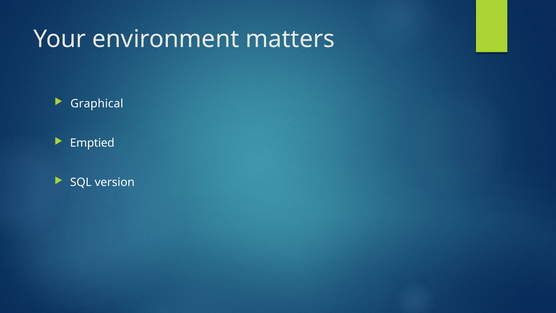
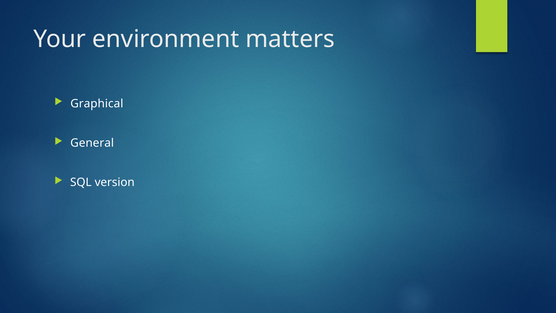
Emptied: Emptied -> General (92, 143)
